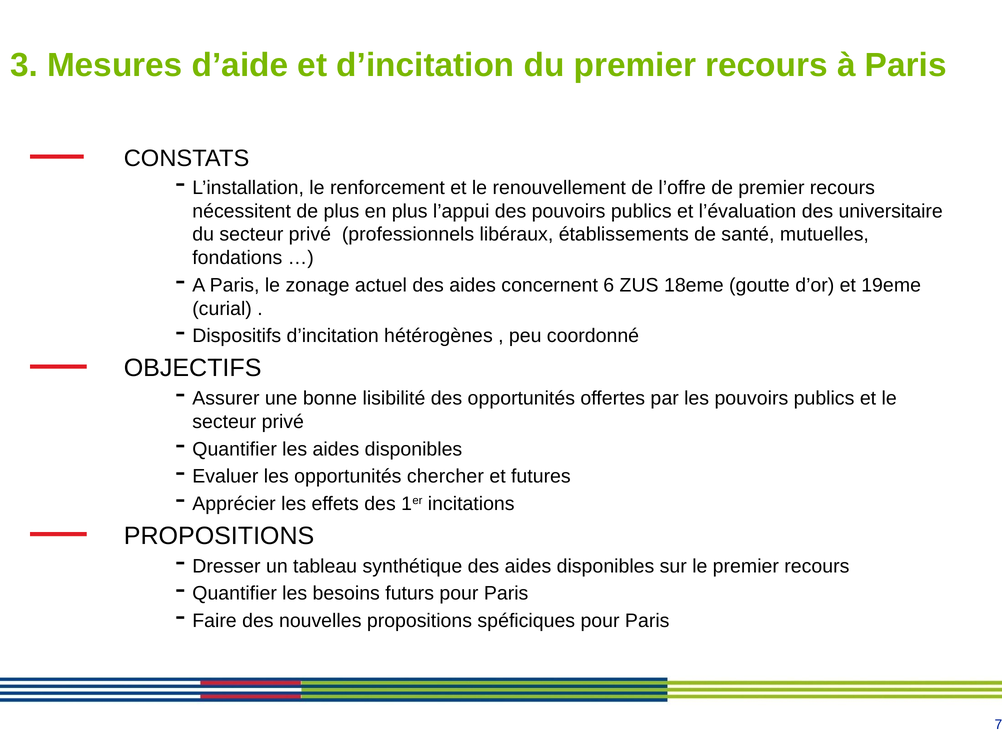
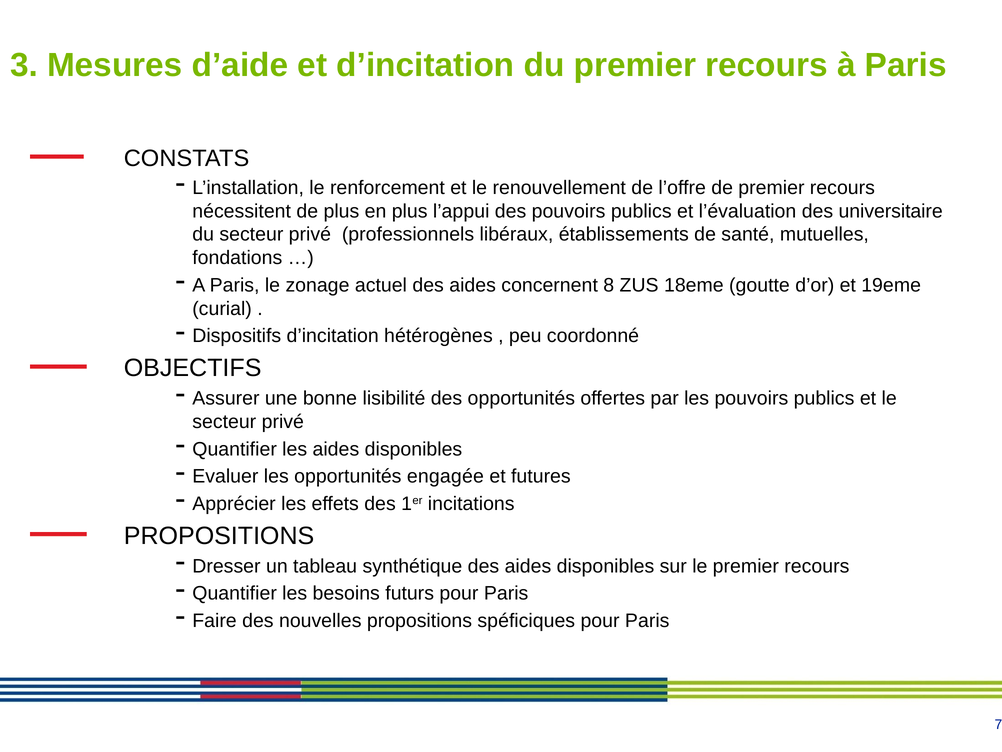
6: 6 -> 8 (609, 285)
chercher: chercher -> engagée (445, 476)
